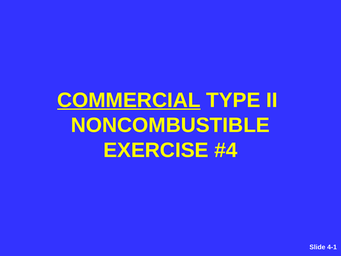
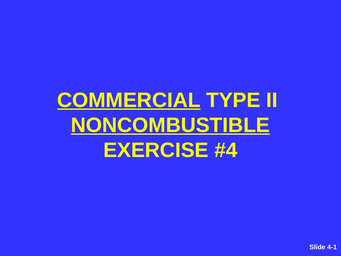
NONCOMBUSTIBLE underline: none -> present (170, 125)
